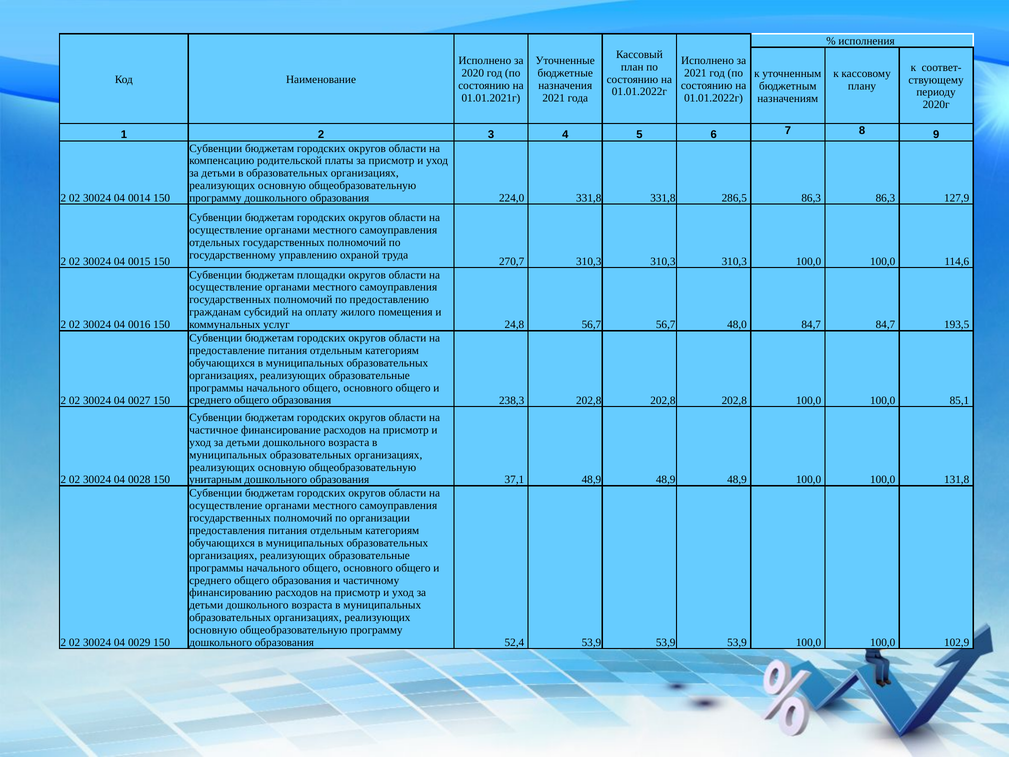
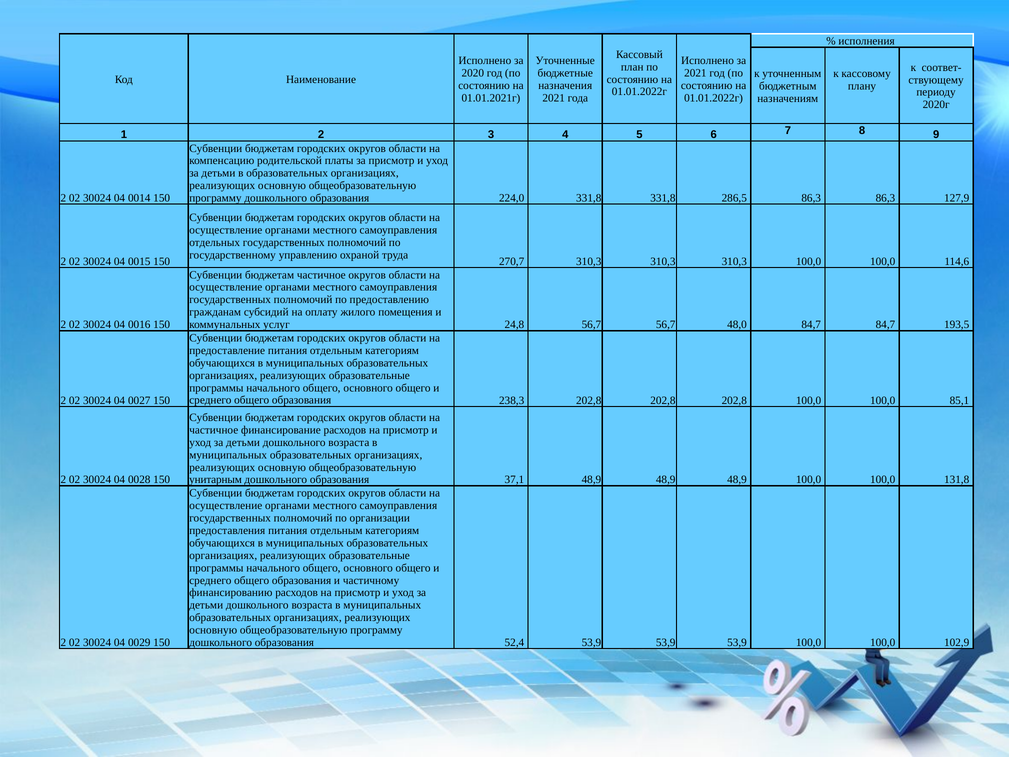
бюджетам площадки: площадки -> частичное (321, 275)
